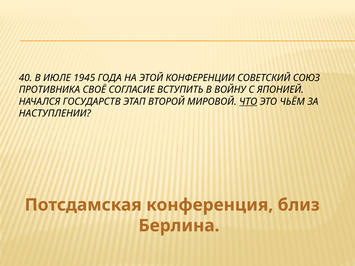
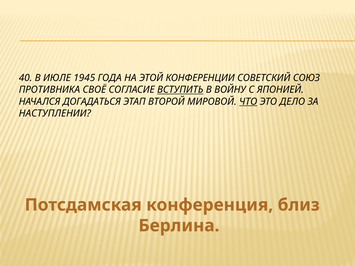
ВСТУПИТЬ underline: none -> present (180, 90)
ГОСУДАРСТВ: ГОСУДАРСТВ -> ДОГАДАТЬСЯ (92, 102)
ЧЬЁМ: ЧЬЁМ -> ДЕЛО (292, 102)
